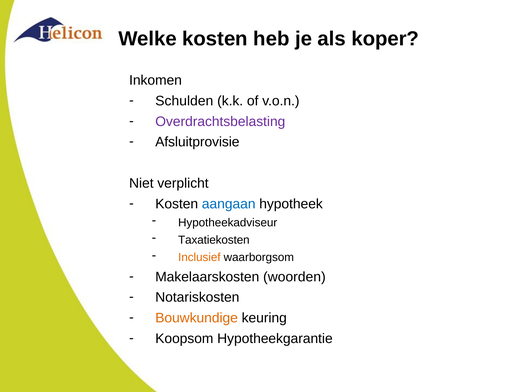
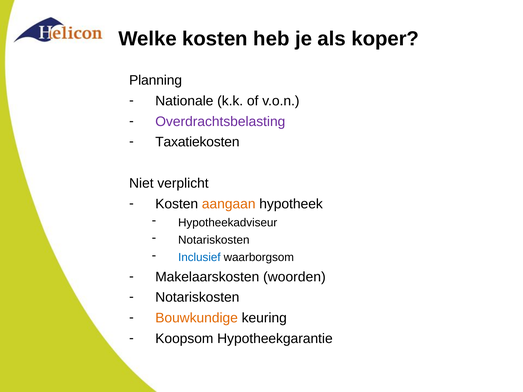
Inkomen: Inkomen -> Planning (156, 80)
Schulden: Schulden -> Nationale (184, 101)
Afsluitprovisie: Afsluitprovisie -> Taxatiekosten (197, 142)
aangaan colour: blue -> orange (229, 204)
Taxatiekosten: Taxatiekosten -> Notariskosten (214, 240)
Inclusief colour: orange -> blue (199, 258)
